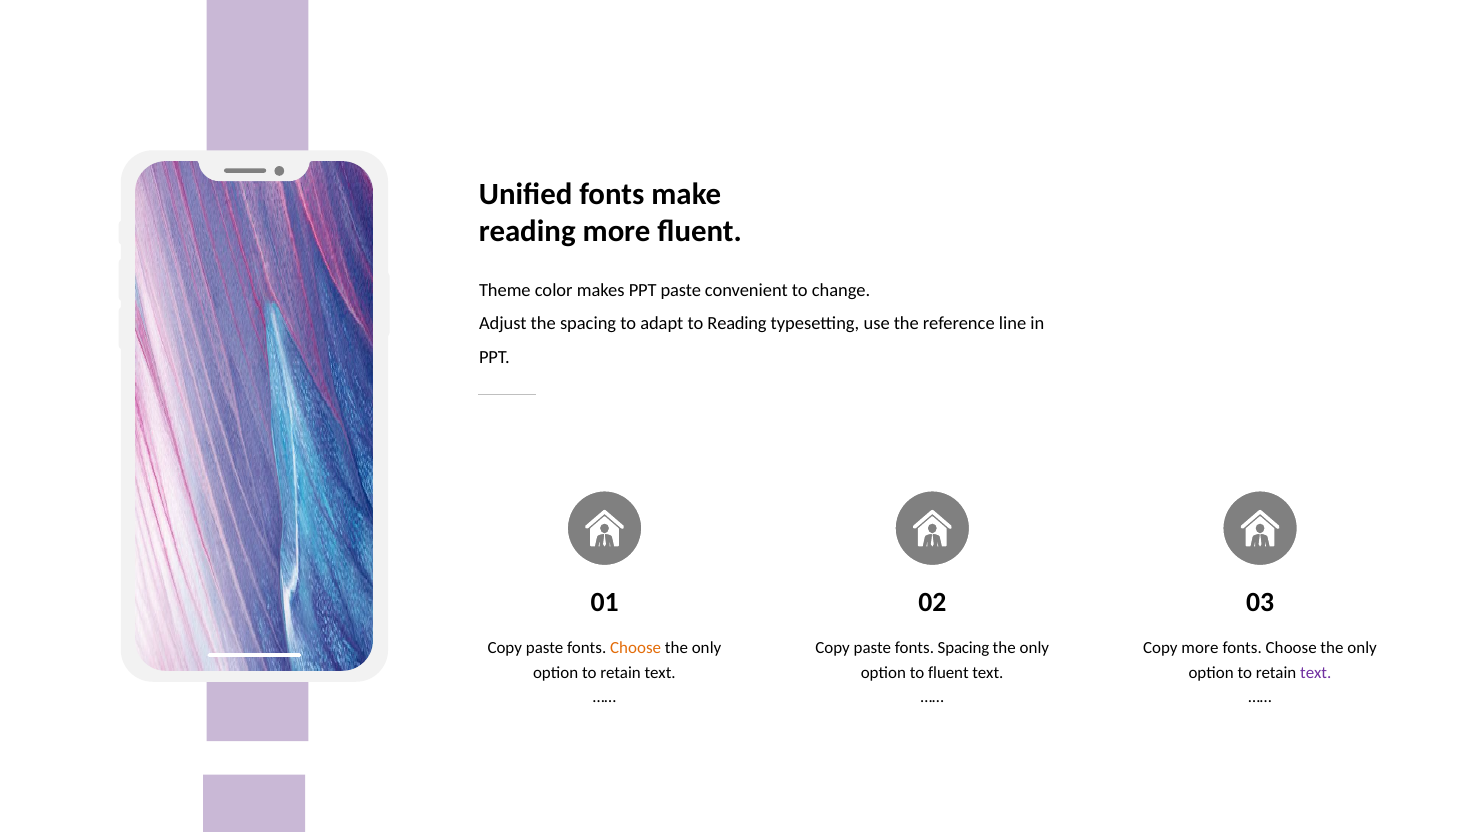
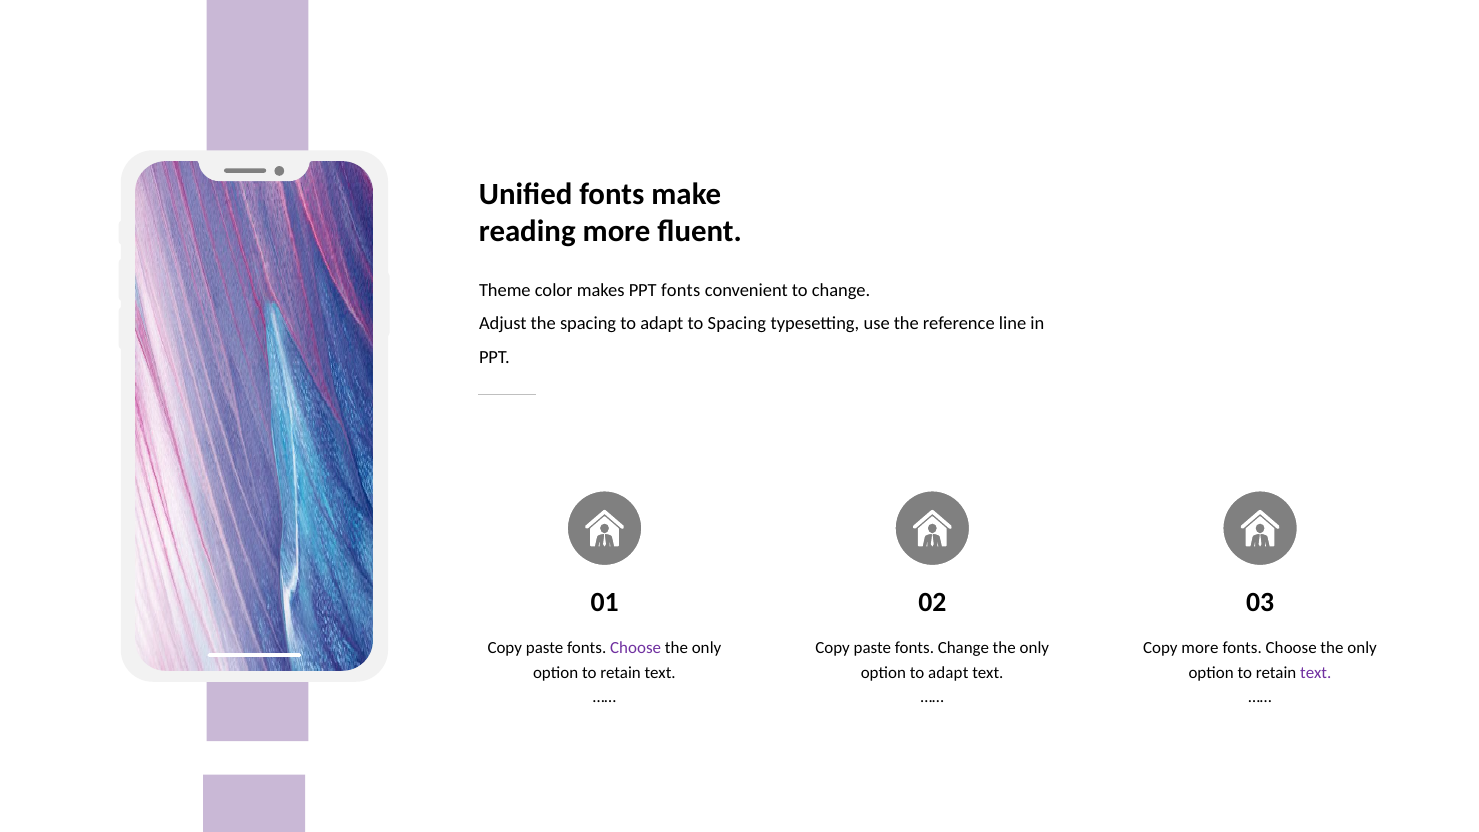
PPT paste: paste -> fonts (681, 290)
to Reading: Reading -> Spacing (737, 324)
Choose colour: orange -> purple (636, 648)
fonts Spacing: Spacing -> Change (963, 648)
option to fluent: fluent -> adapt (948, 673)
